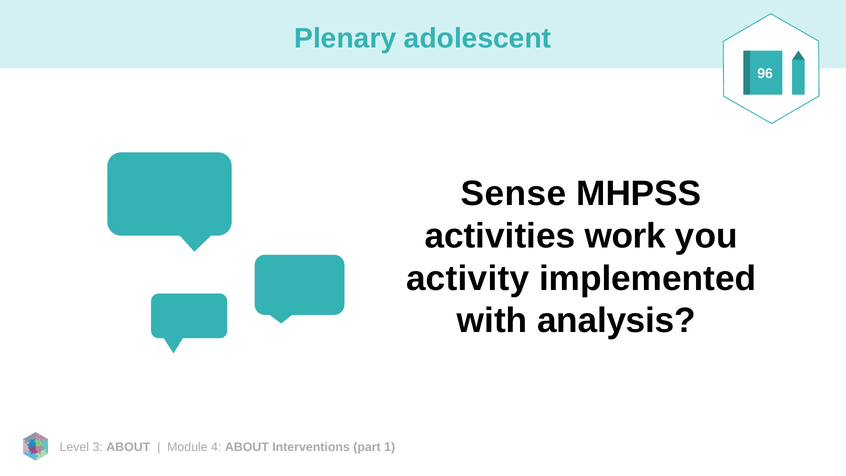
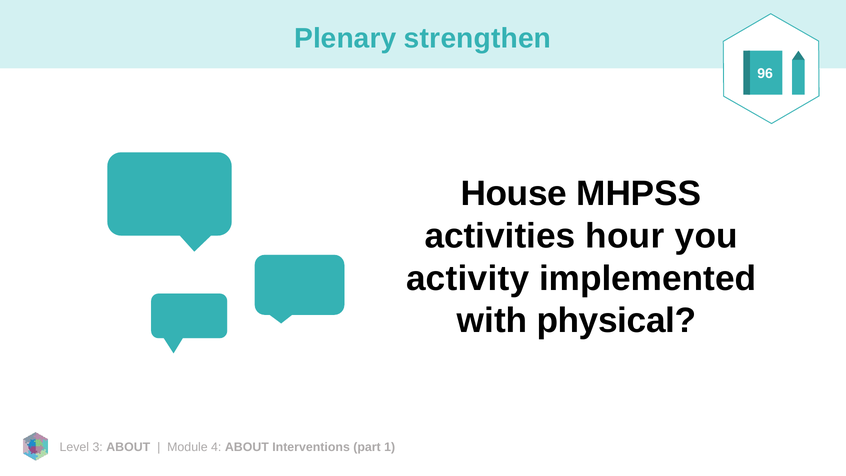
adolescent: adolescent -> strengthen (478, 38)
Sense: Sense -> House (514, 194)
work: work -> hour (625, 236)
analysis: analysis -> physical (616, 321)
